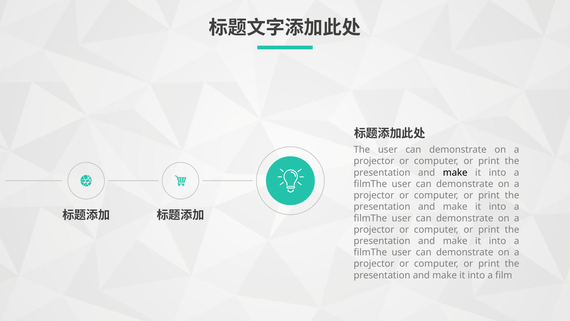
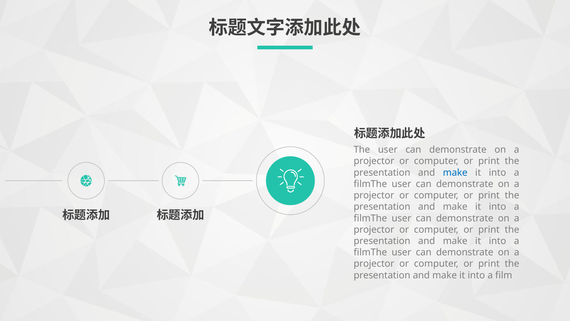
make colour: black -> blue (455, 172)
